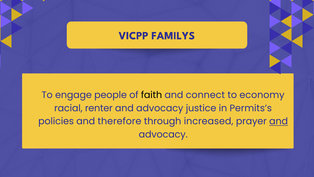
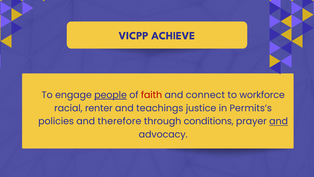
FAMILYS: FAMILYS -> ACHIEVE (173, 36)
people underline: none -> present (111, 95)
faith colour: black -> red (152, 95)
economy: economy -> workforce (262, 95)
advocacy: advocacy -> teachings (160, 108)
increased: increased -> conditions (209, 121)
